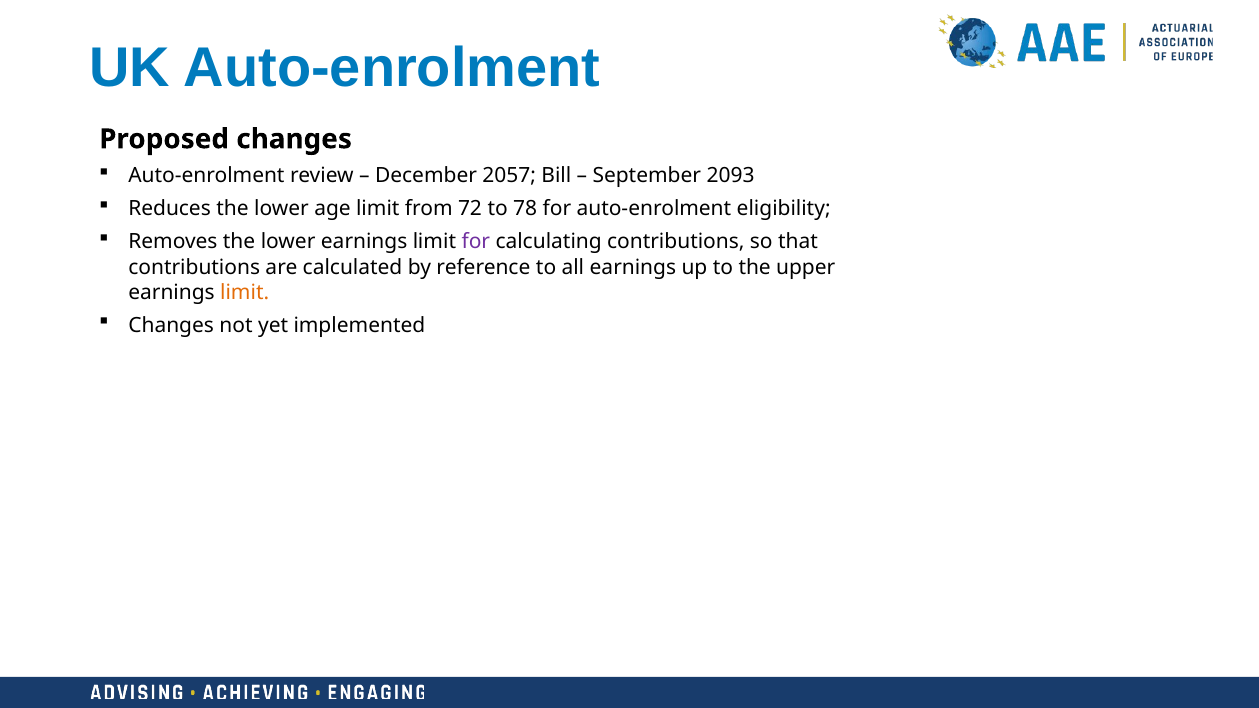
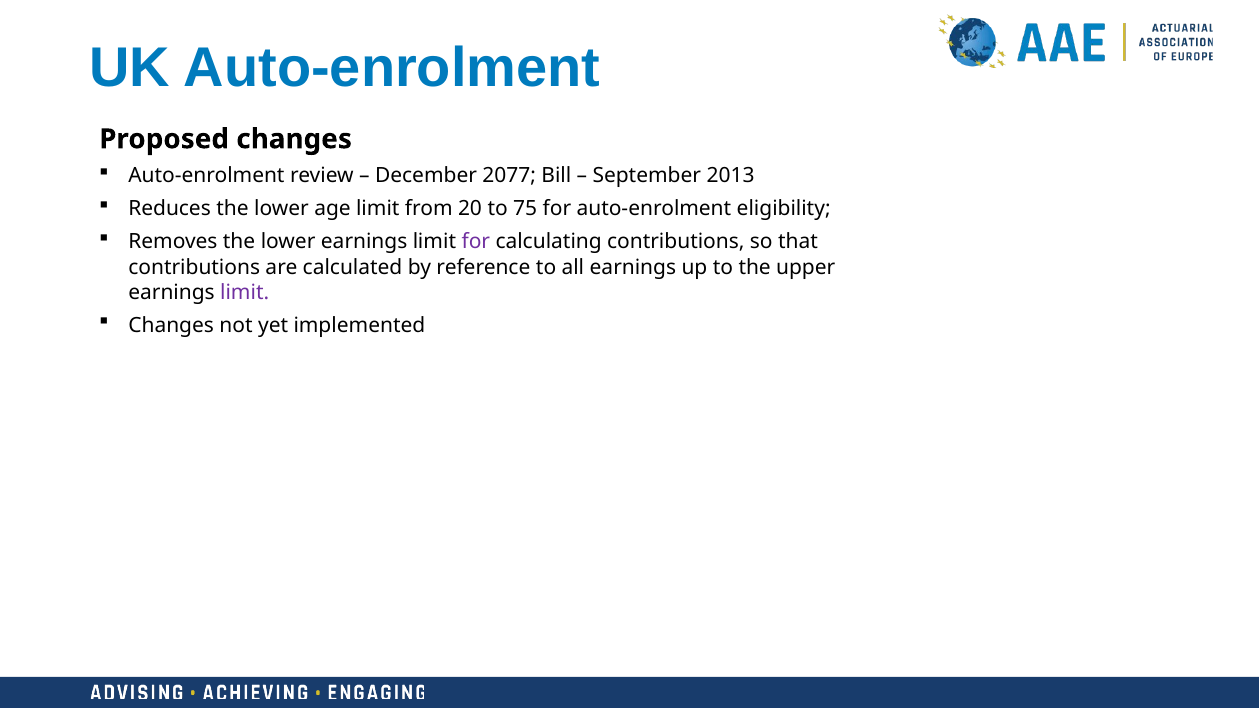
2057: 2057 -> 2077 (509, 176)
2093: 2093 -> 2013 (731, 176)
72: 72 -> 20 (470, 209)
78: 78 -> 75 (525, 209)
limit colour: orange -> purple (245, 292)
